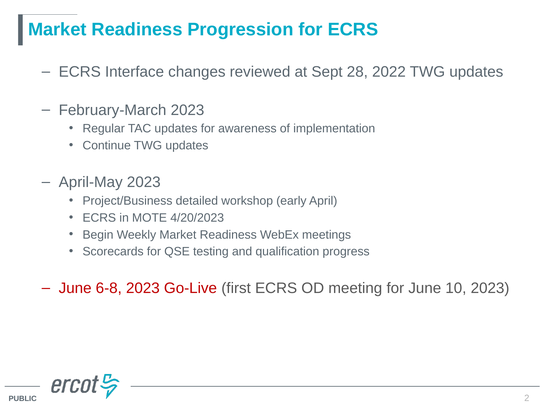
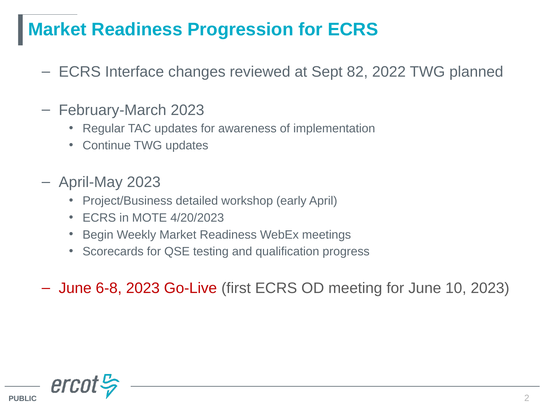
28: 28 -> 82 (357, 72)
2022 TWG updates: updates -> planned (476, 72)
